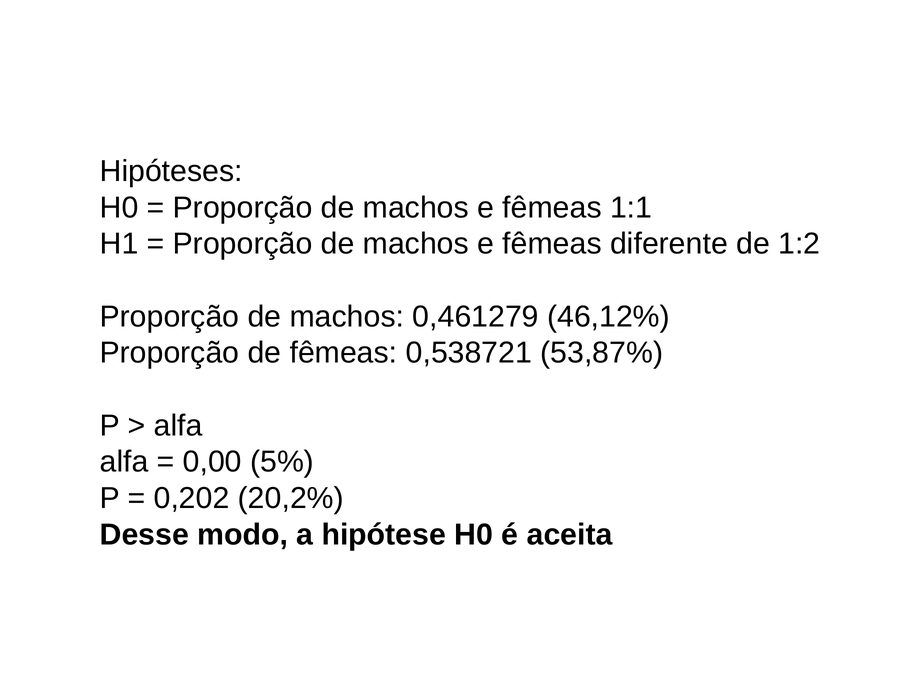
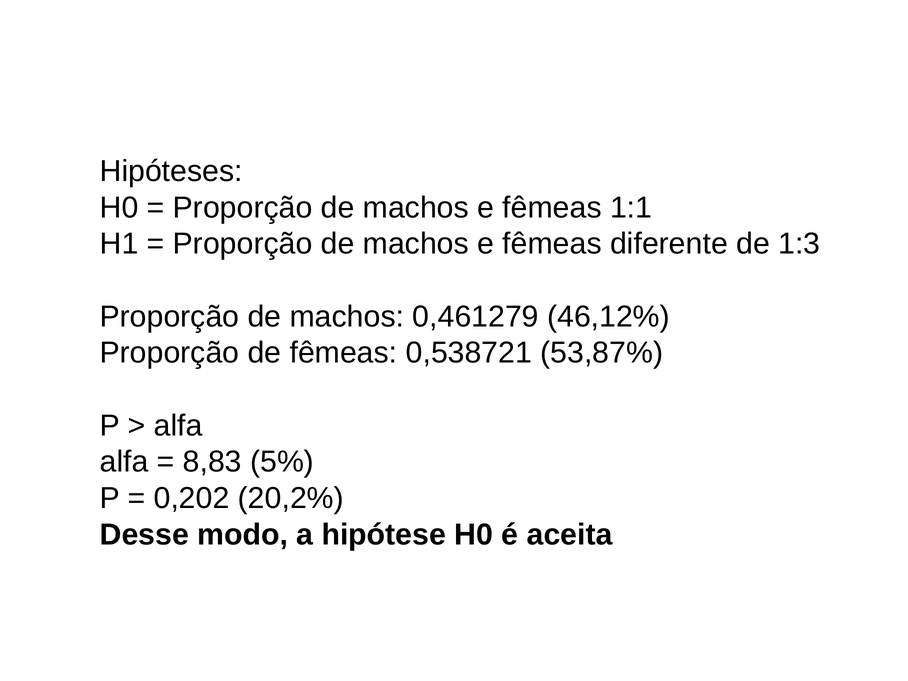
1:2: 1:2 -> 1:3 (799, 244)
0,00: 0,00 -> 8,83 (212, 462)
